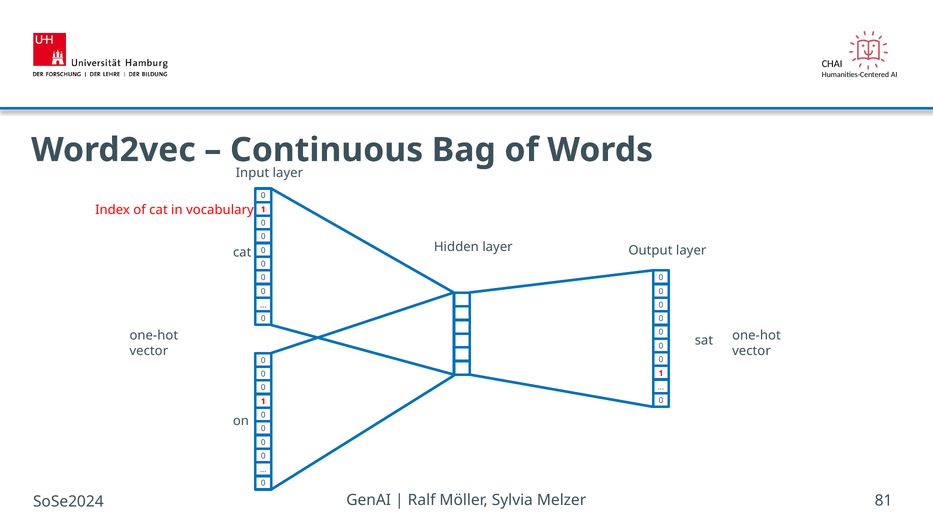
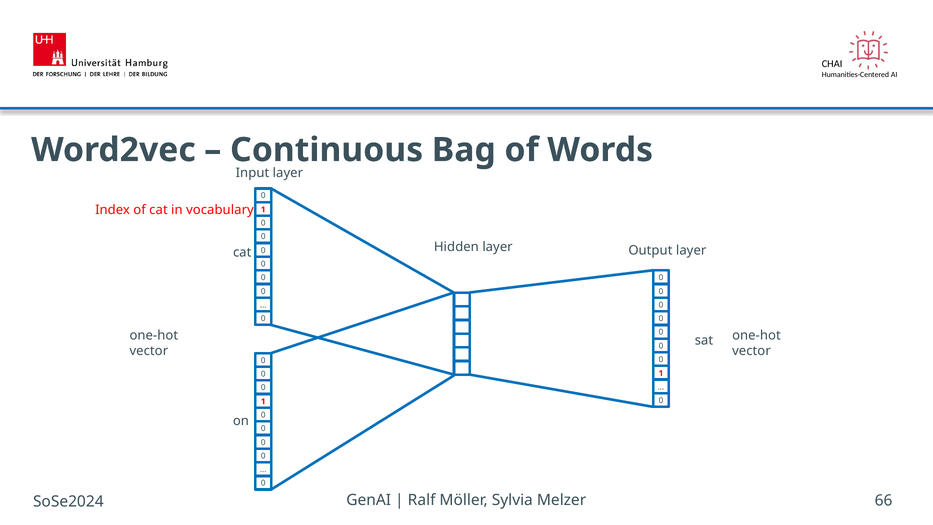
81: 81 -> 66 (884, 500)
